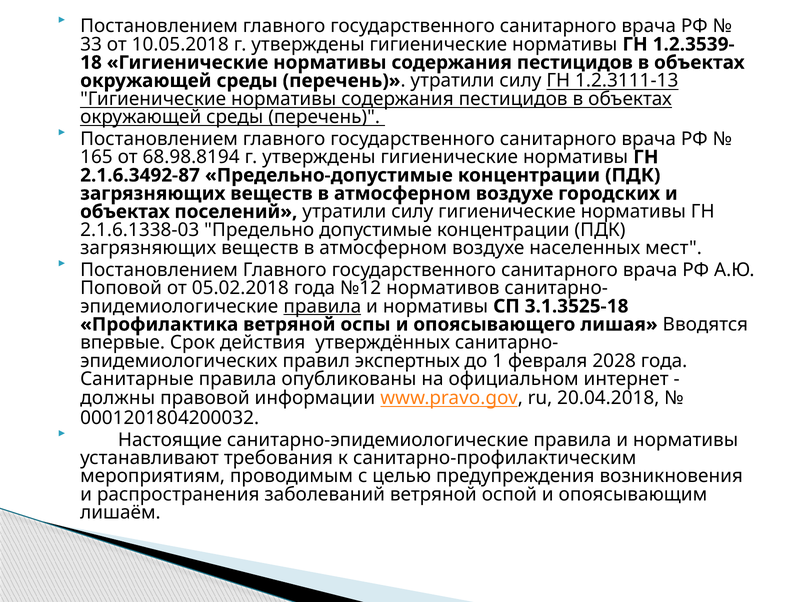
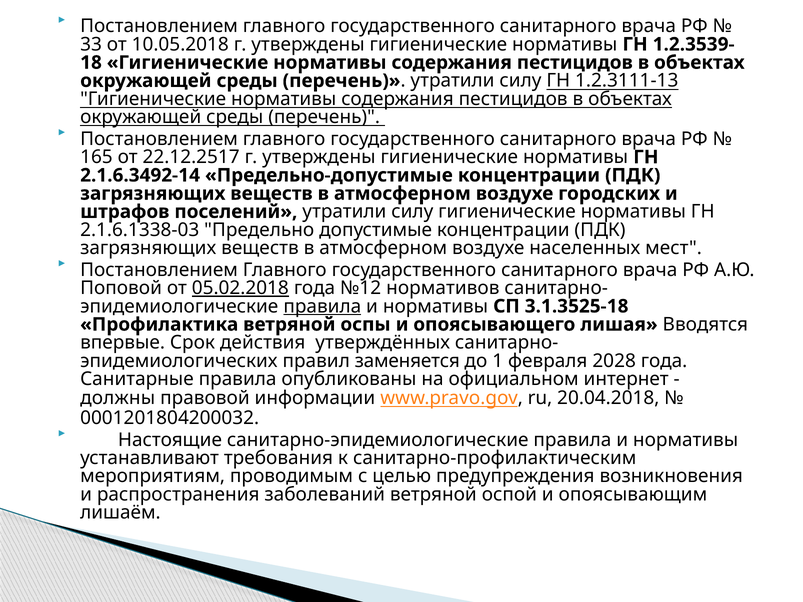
68.98.8194: 68.98.8194 -> 22.12.2517 (191, 157)
2.1.6.3492-87: 2.1.6.3492-87 -> 2.1.6.3492-14 (140, 175)
объектах: объектах -> штрафов (125, 212)
05.02.2018 underline: none -> present (240, 288)
экспертных: экспертных -> заменяется (407, 361)
